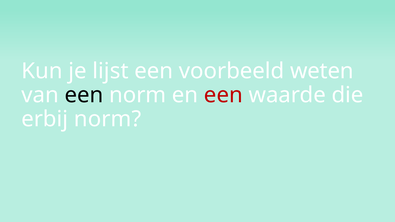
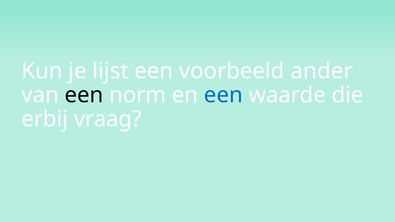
weten: weten -> ander (322, 71)
een colour: red -> blue (223, 95)
erbij norm: norm -> vraag (108, 119)
